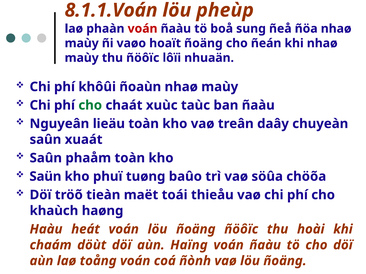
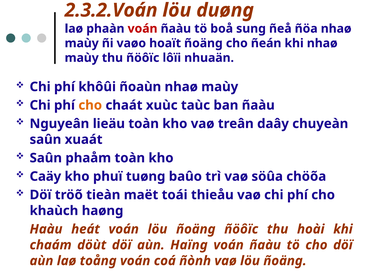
8.1.1.Voán: 8.1.1.Voán -> 2.3.2.Voán (111, 10)
pheùp: pheùp -> duøng (225, 10)
cho colour: green -> orange (90, 105)
Saün: Saün -> Caäy (45, 177)
